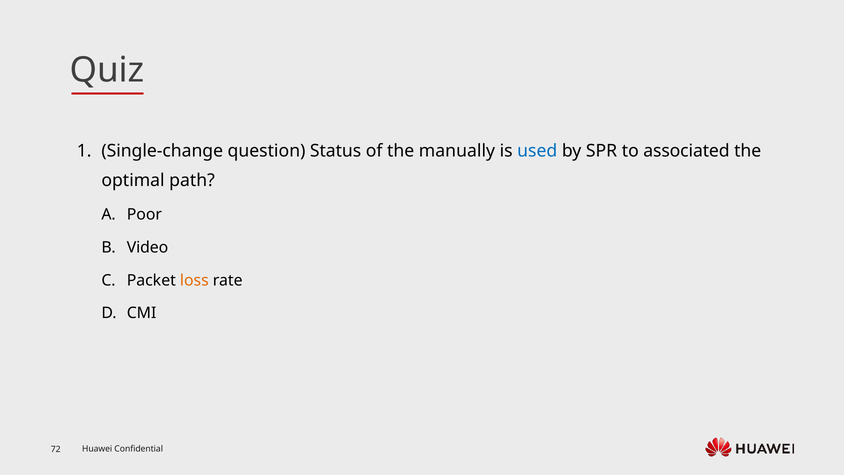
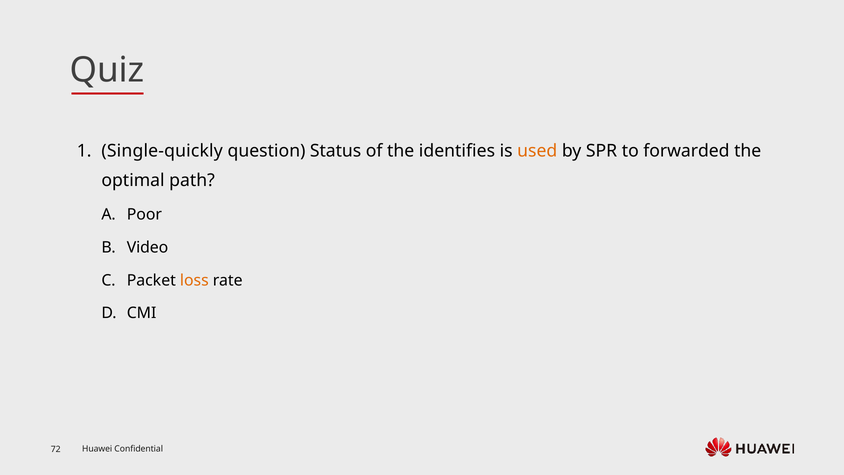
Single-change: Single-change -> Single-quickly (162, 151)
manually: manually -> identifies (457, 151)
used colour: blue -> orange (537, 151)
associated: associated -> forwarded (686, 151)
